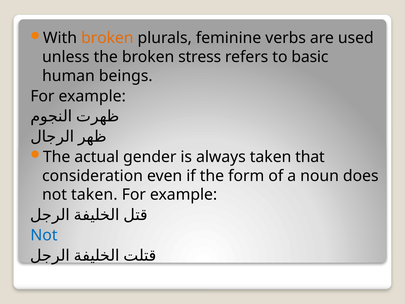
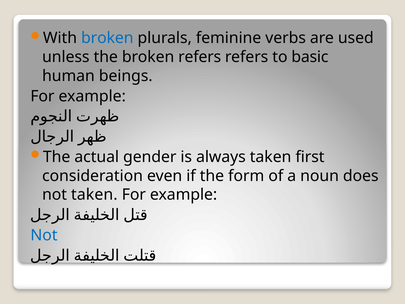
broken colour: orange -> blue (107, 38)
broken stress: stress -> refers (200, 57)
that: that -> first (310, 157)
